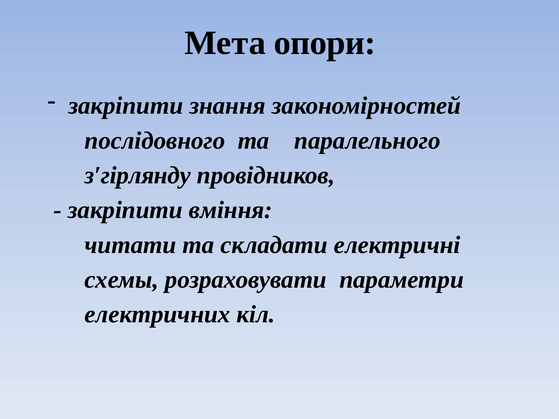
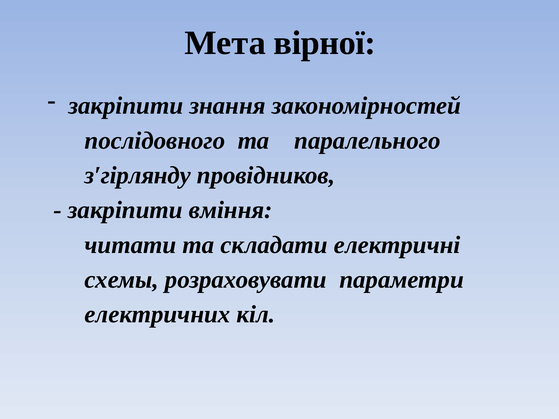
опори: опори -> вірної (325, 43)
